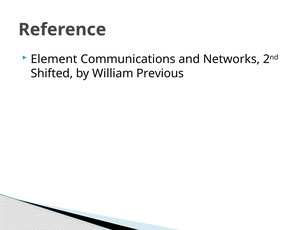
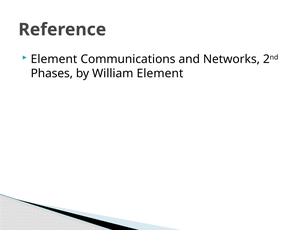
Shifted: Shifted -> Phases (52, 74)
William Previous: Previous -> Element (160, 74)
